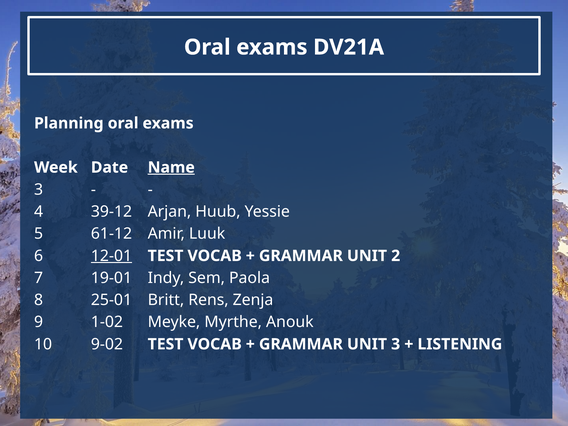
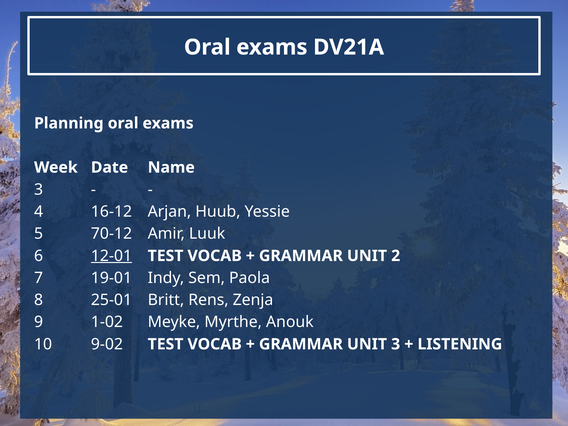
Name underline: present -> none (171, 167)
39-12: 39-12 -> 16-12 (111, 212)
61-12: 61-12 -> 70-12 (111, 234)
